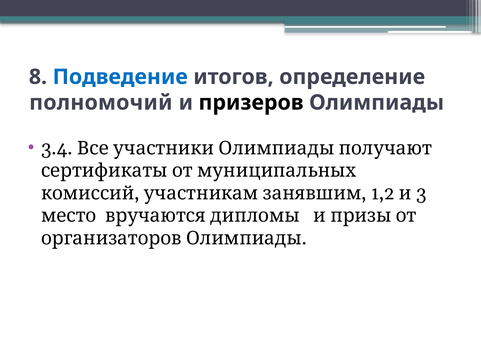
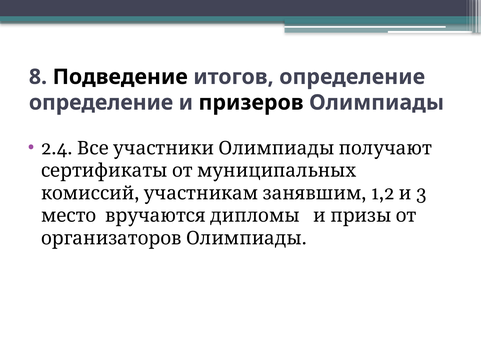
Подведение colour: blue -> black (120, 77)
полномочий: полномочий -> определение (101, 102)
3.4: 3.4 -> 2.4 (57, 148)
